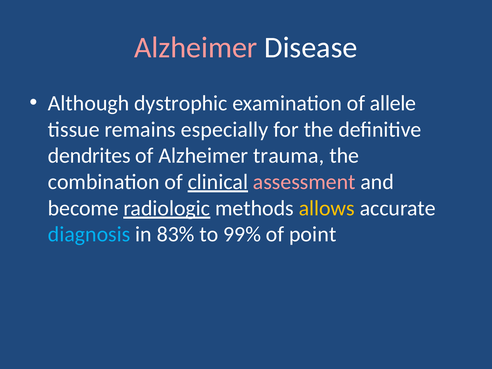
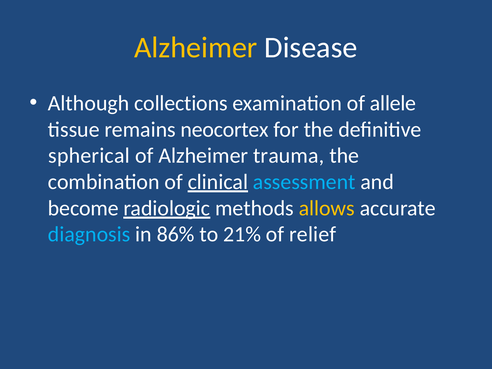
Alzheimer colour: pink -> yellow (196, 48)
dystrophic: dystrophic -> collections (181, 103)
especially: especially -> neocortex (225, 129)
dendrites: dendrites -> spherical (89, 156)
assessment colour: pink -> light blue (304, 182)
83%: 83% -> 86% (176, 234)
99%: 99% -> 21% (242, 234)
point: point -> relief (313, 234)
